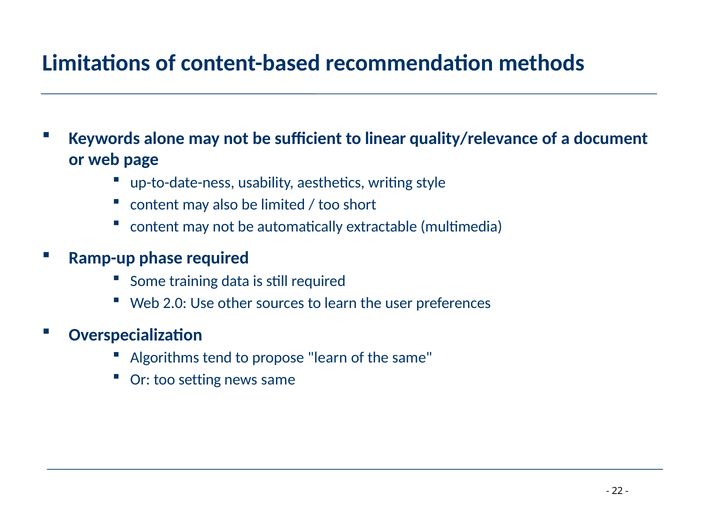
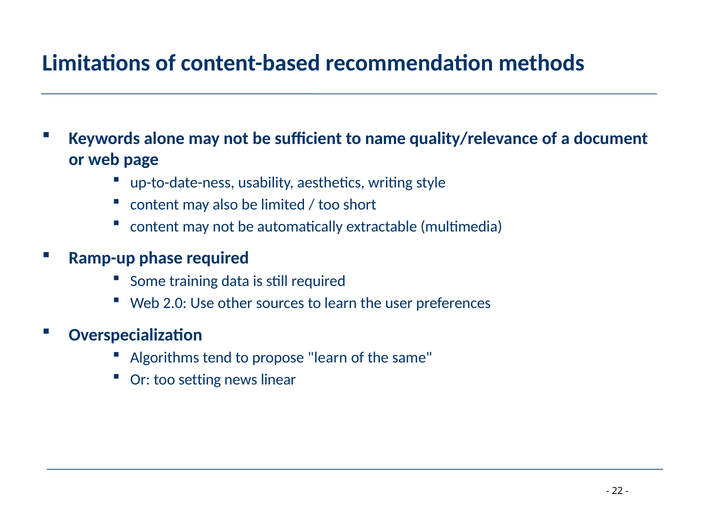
linear: linear -> name (385, 139)
news same: same -> linear (278, 380)
